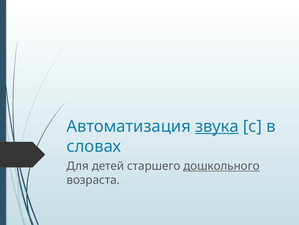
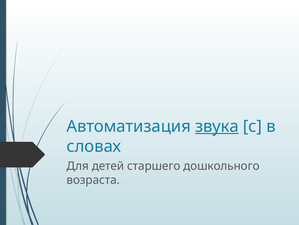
дошкольного underline: present -> none (221, 165)
